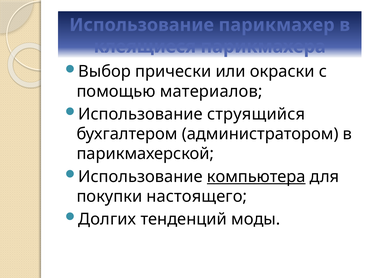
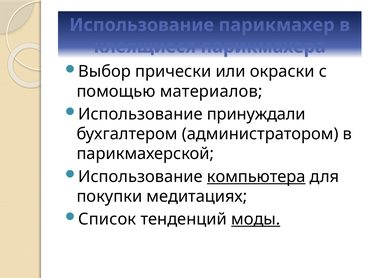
струящийся: струящийся -> принуждали (256, 114)
настоящего: настоящего -> медитациях (197, 196)
Долгих: Долгих -> Список (107, 219)
моды underline: none -> present (256, 219)
